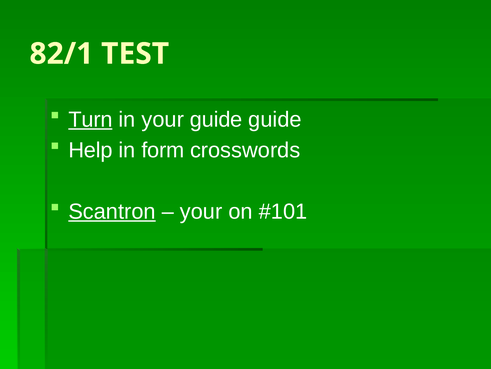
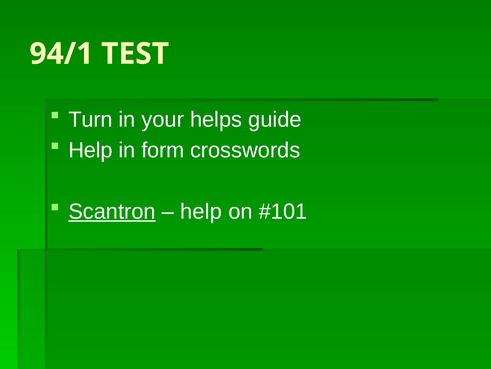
82/1: 82/1 -> 94/1 (61, 54)
Turn underline: present -> none (90, 119)
your guide: guide -> helps (216, 119)
your: your -> help (201, 211)
